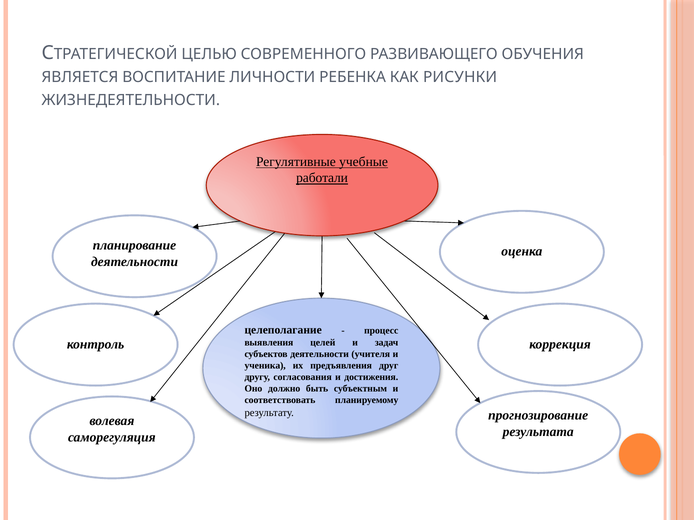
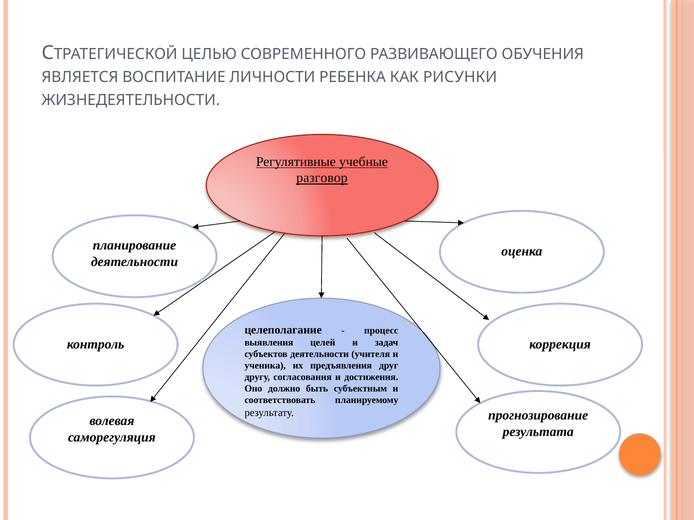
работали: работали -> разговор (322, 178)
